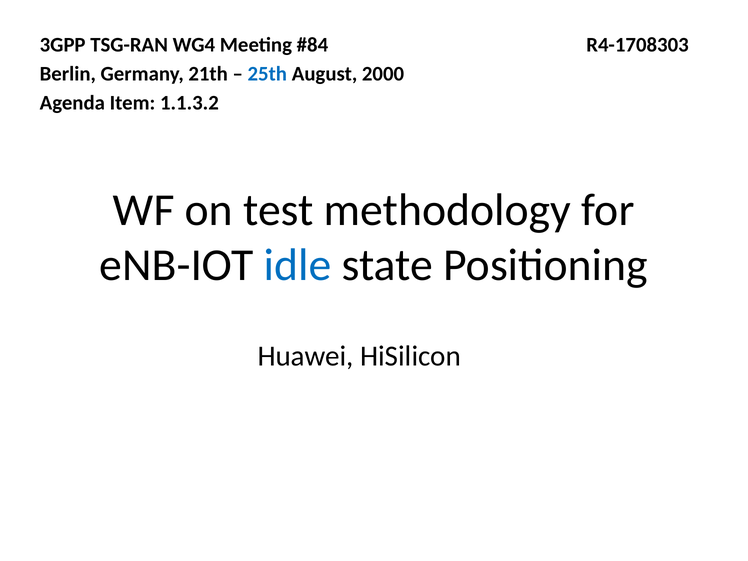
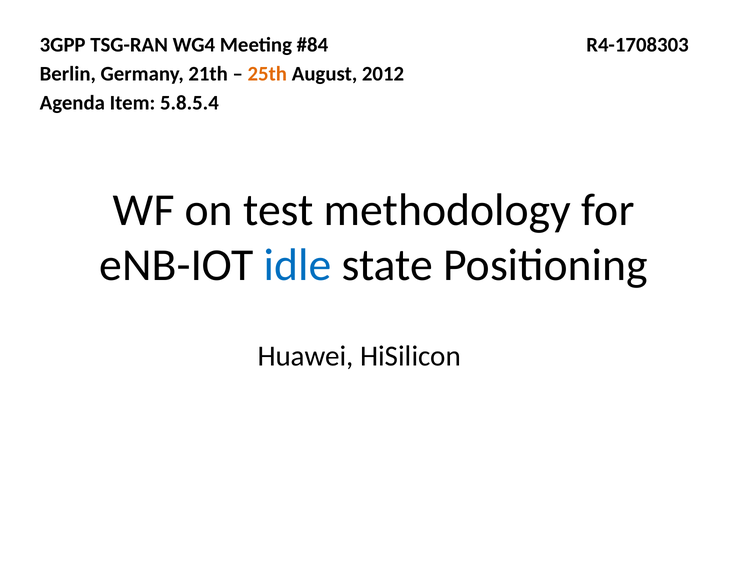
25th colour: blue -> orange (267, 74)
2000: 2000 -> 2012 (383, 74)
1.1.3.2: 1.1.3.2 -> 5.8.5.4 (189, 103)
